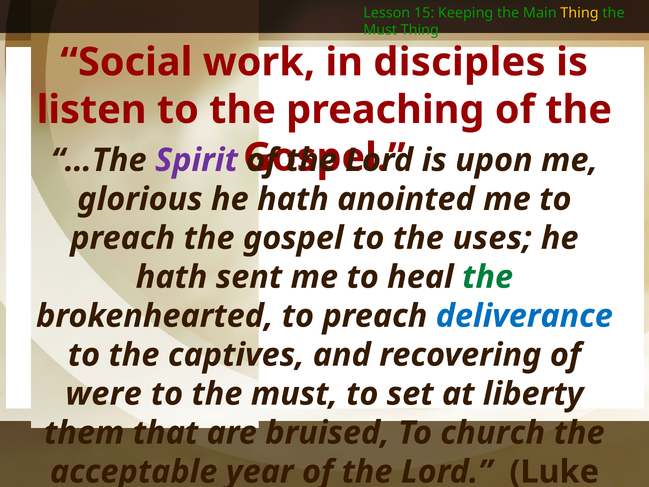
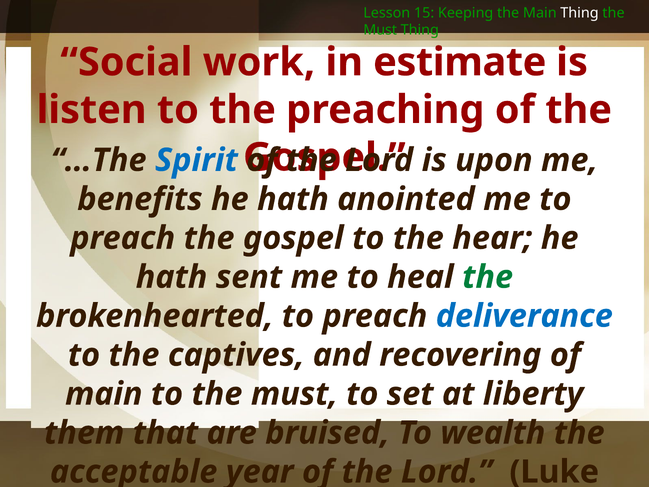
Thing colour: yellow -> white (580, 13)
disciples: disciples -> estimate (460, 62)
Spirit colour: purple -> blue (196, 160)
glorious: glorious -> benefits (140, 199)
uses: uses -> hear (492, 238)
were: were -> main (104, 394)
church: church -> wealth (493, 433)
